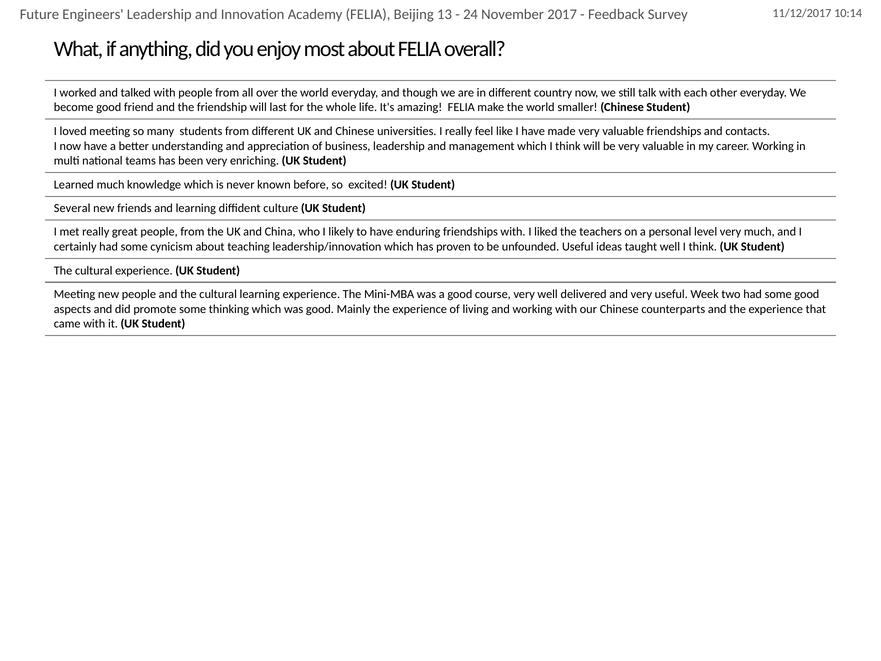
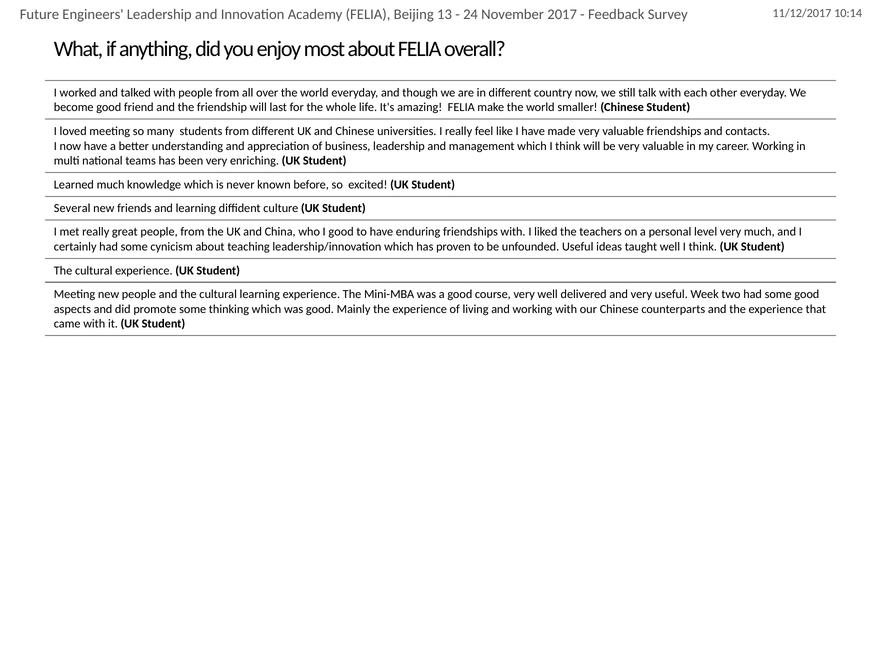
I likely: likely -> good (341, 232)
